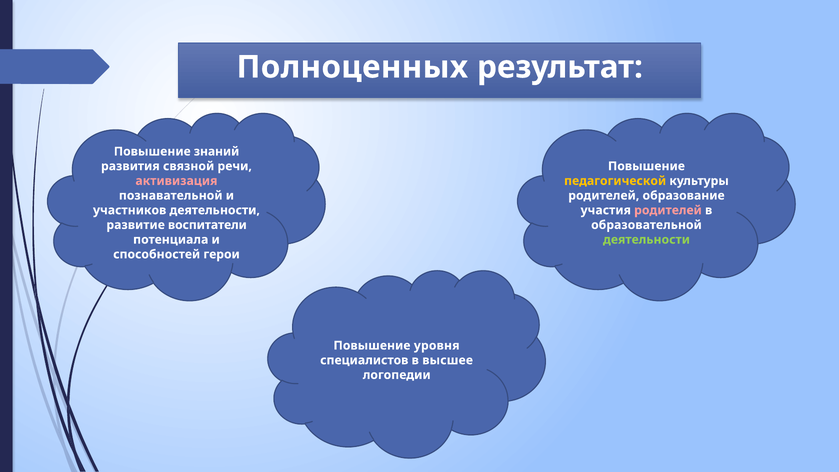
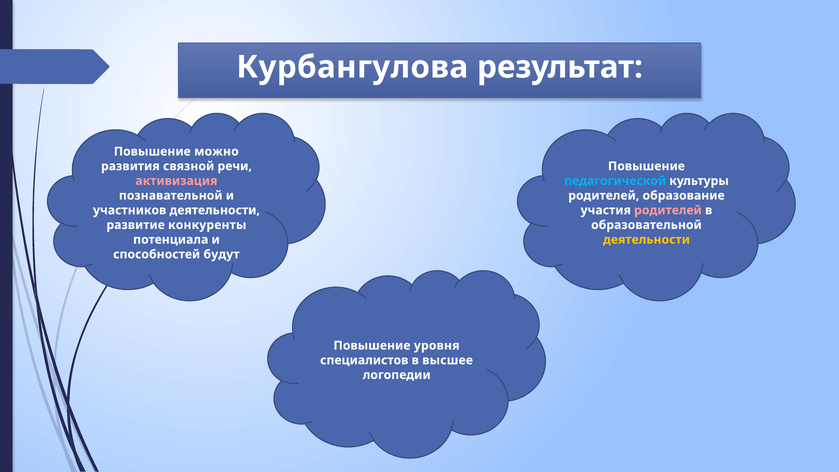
Полноценных: Полноценных -> Курбангулова (352, 67)
знаний: знаний -> можно (216, 151)
педагогической colour: yellow -> light blue (615, 181)
воспитатели: воспитатели -> конкуренты (207, 225)
деятельности colour: light green -> yellow (646, 240)
герои: герои -> будут (221, 254)
